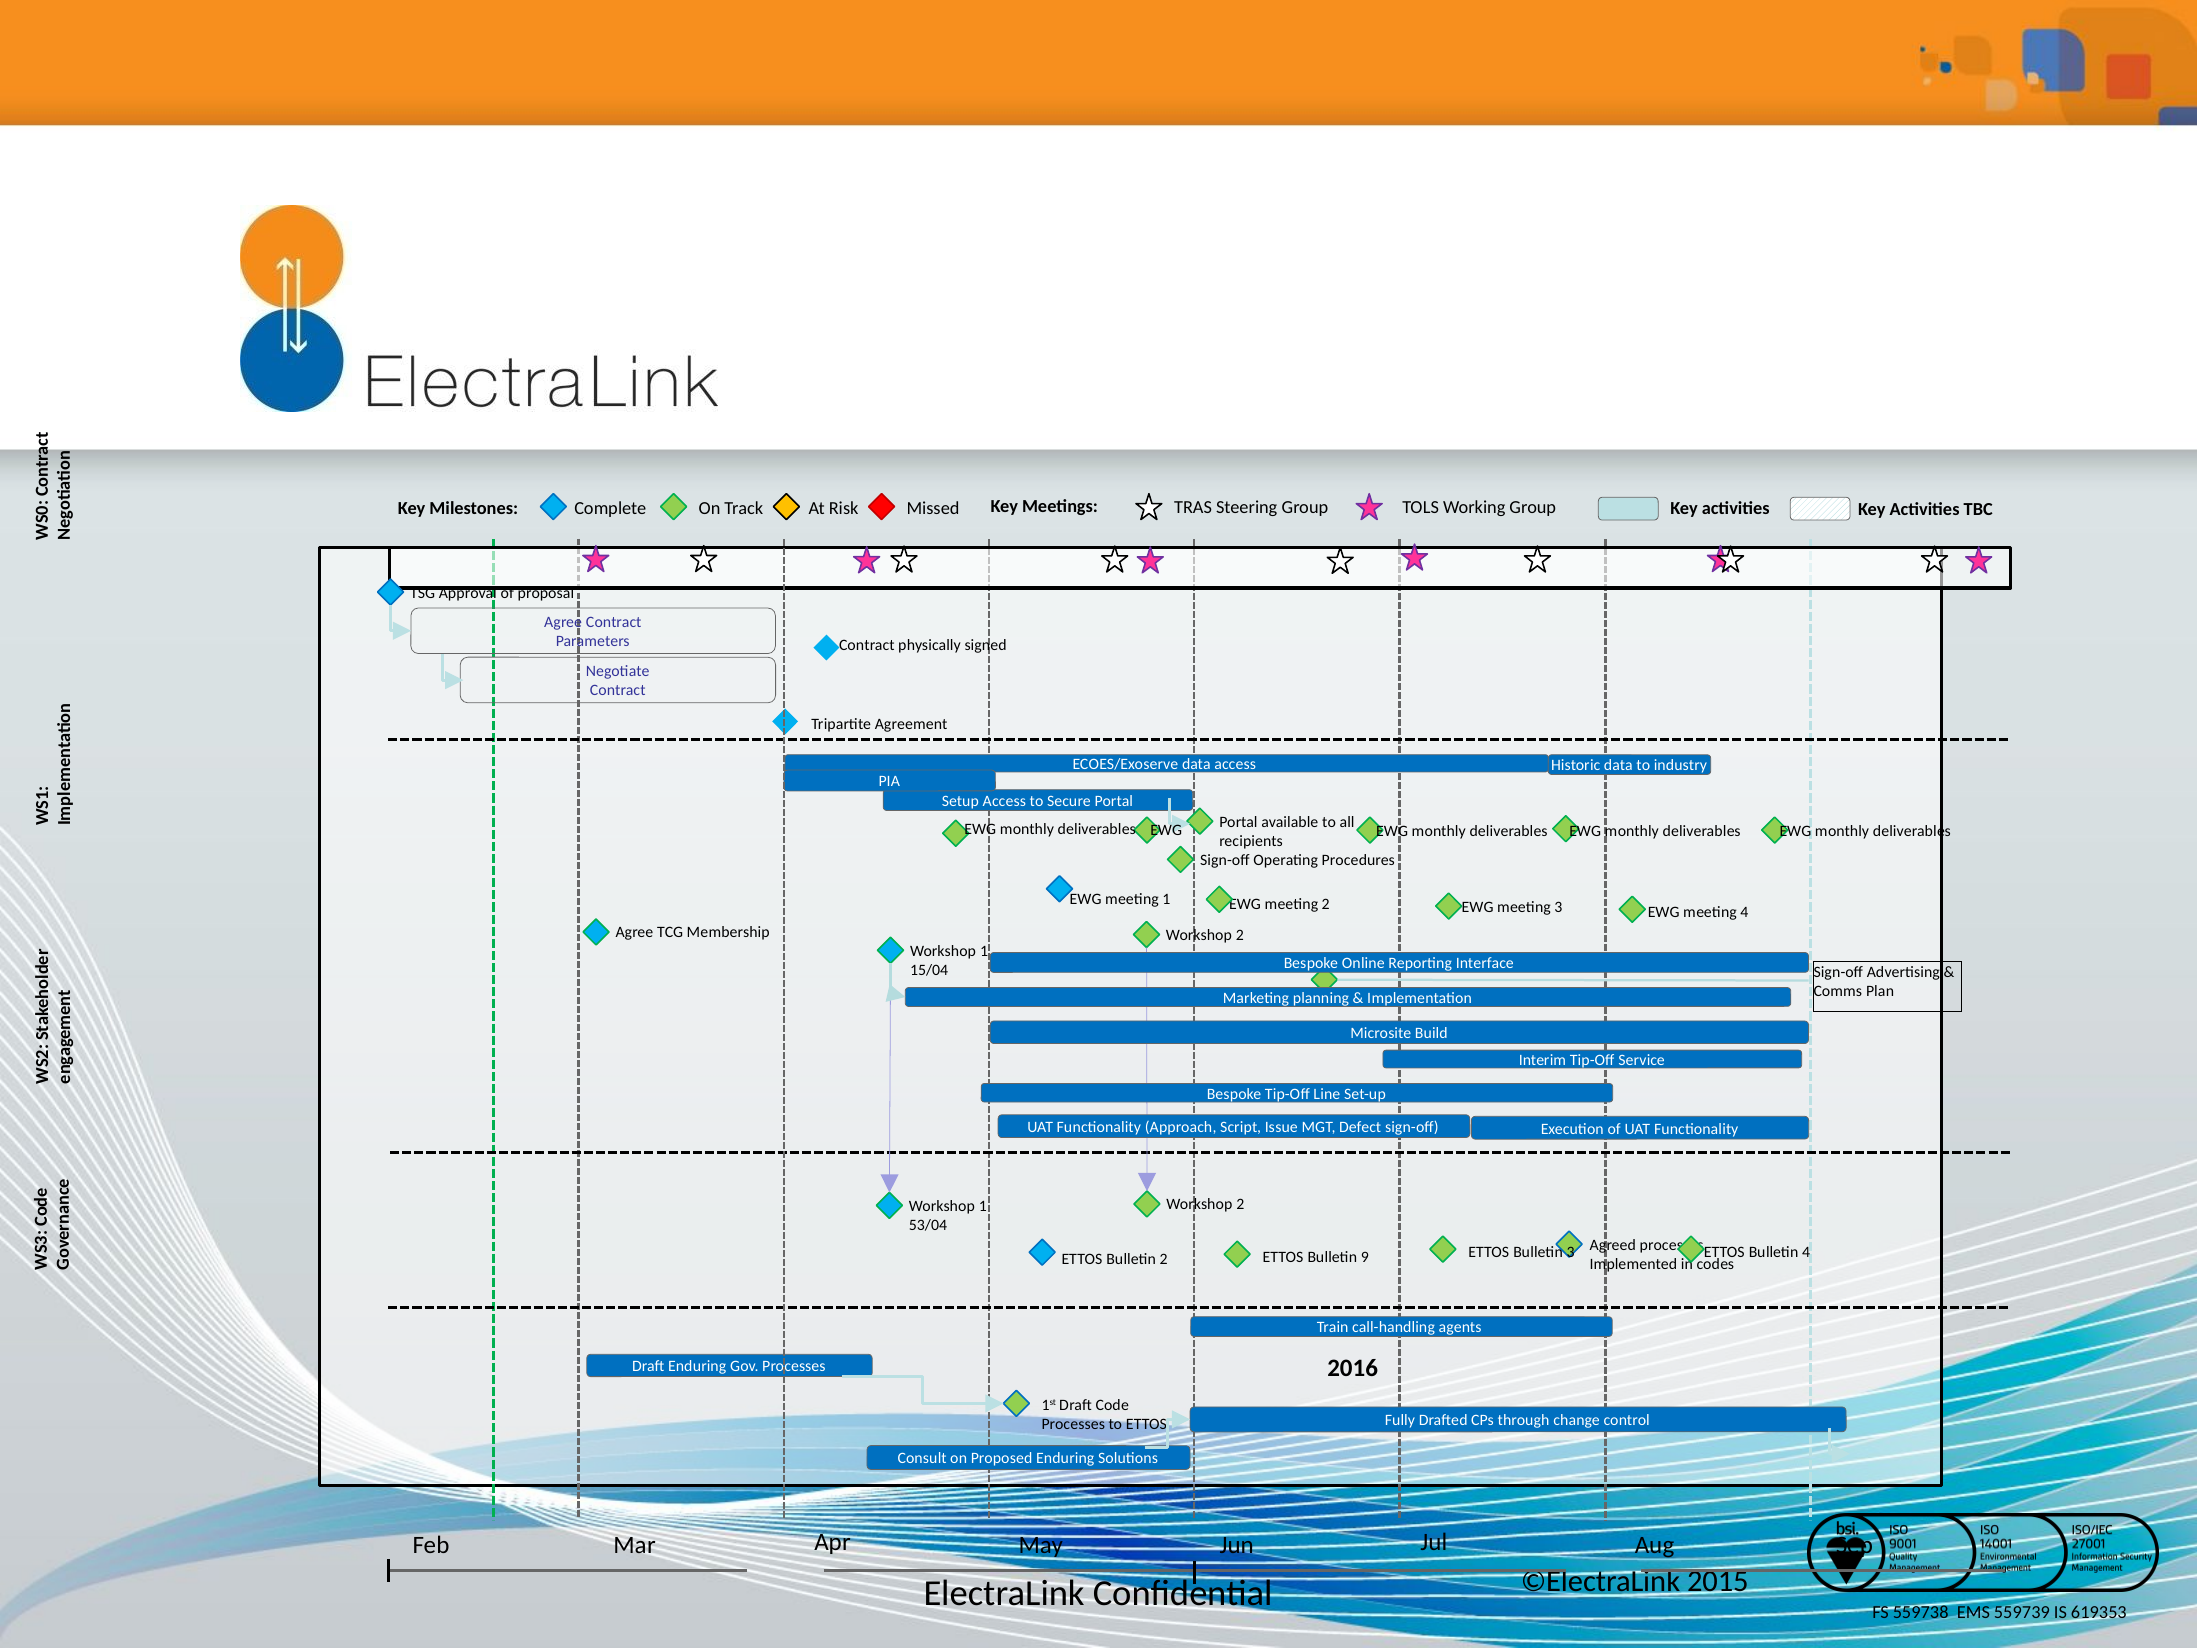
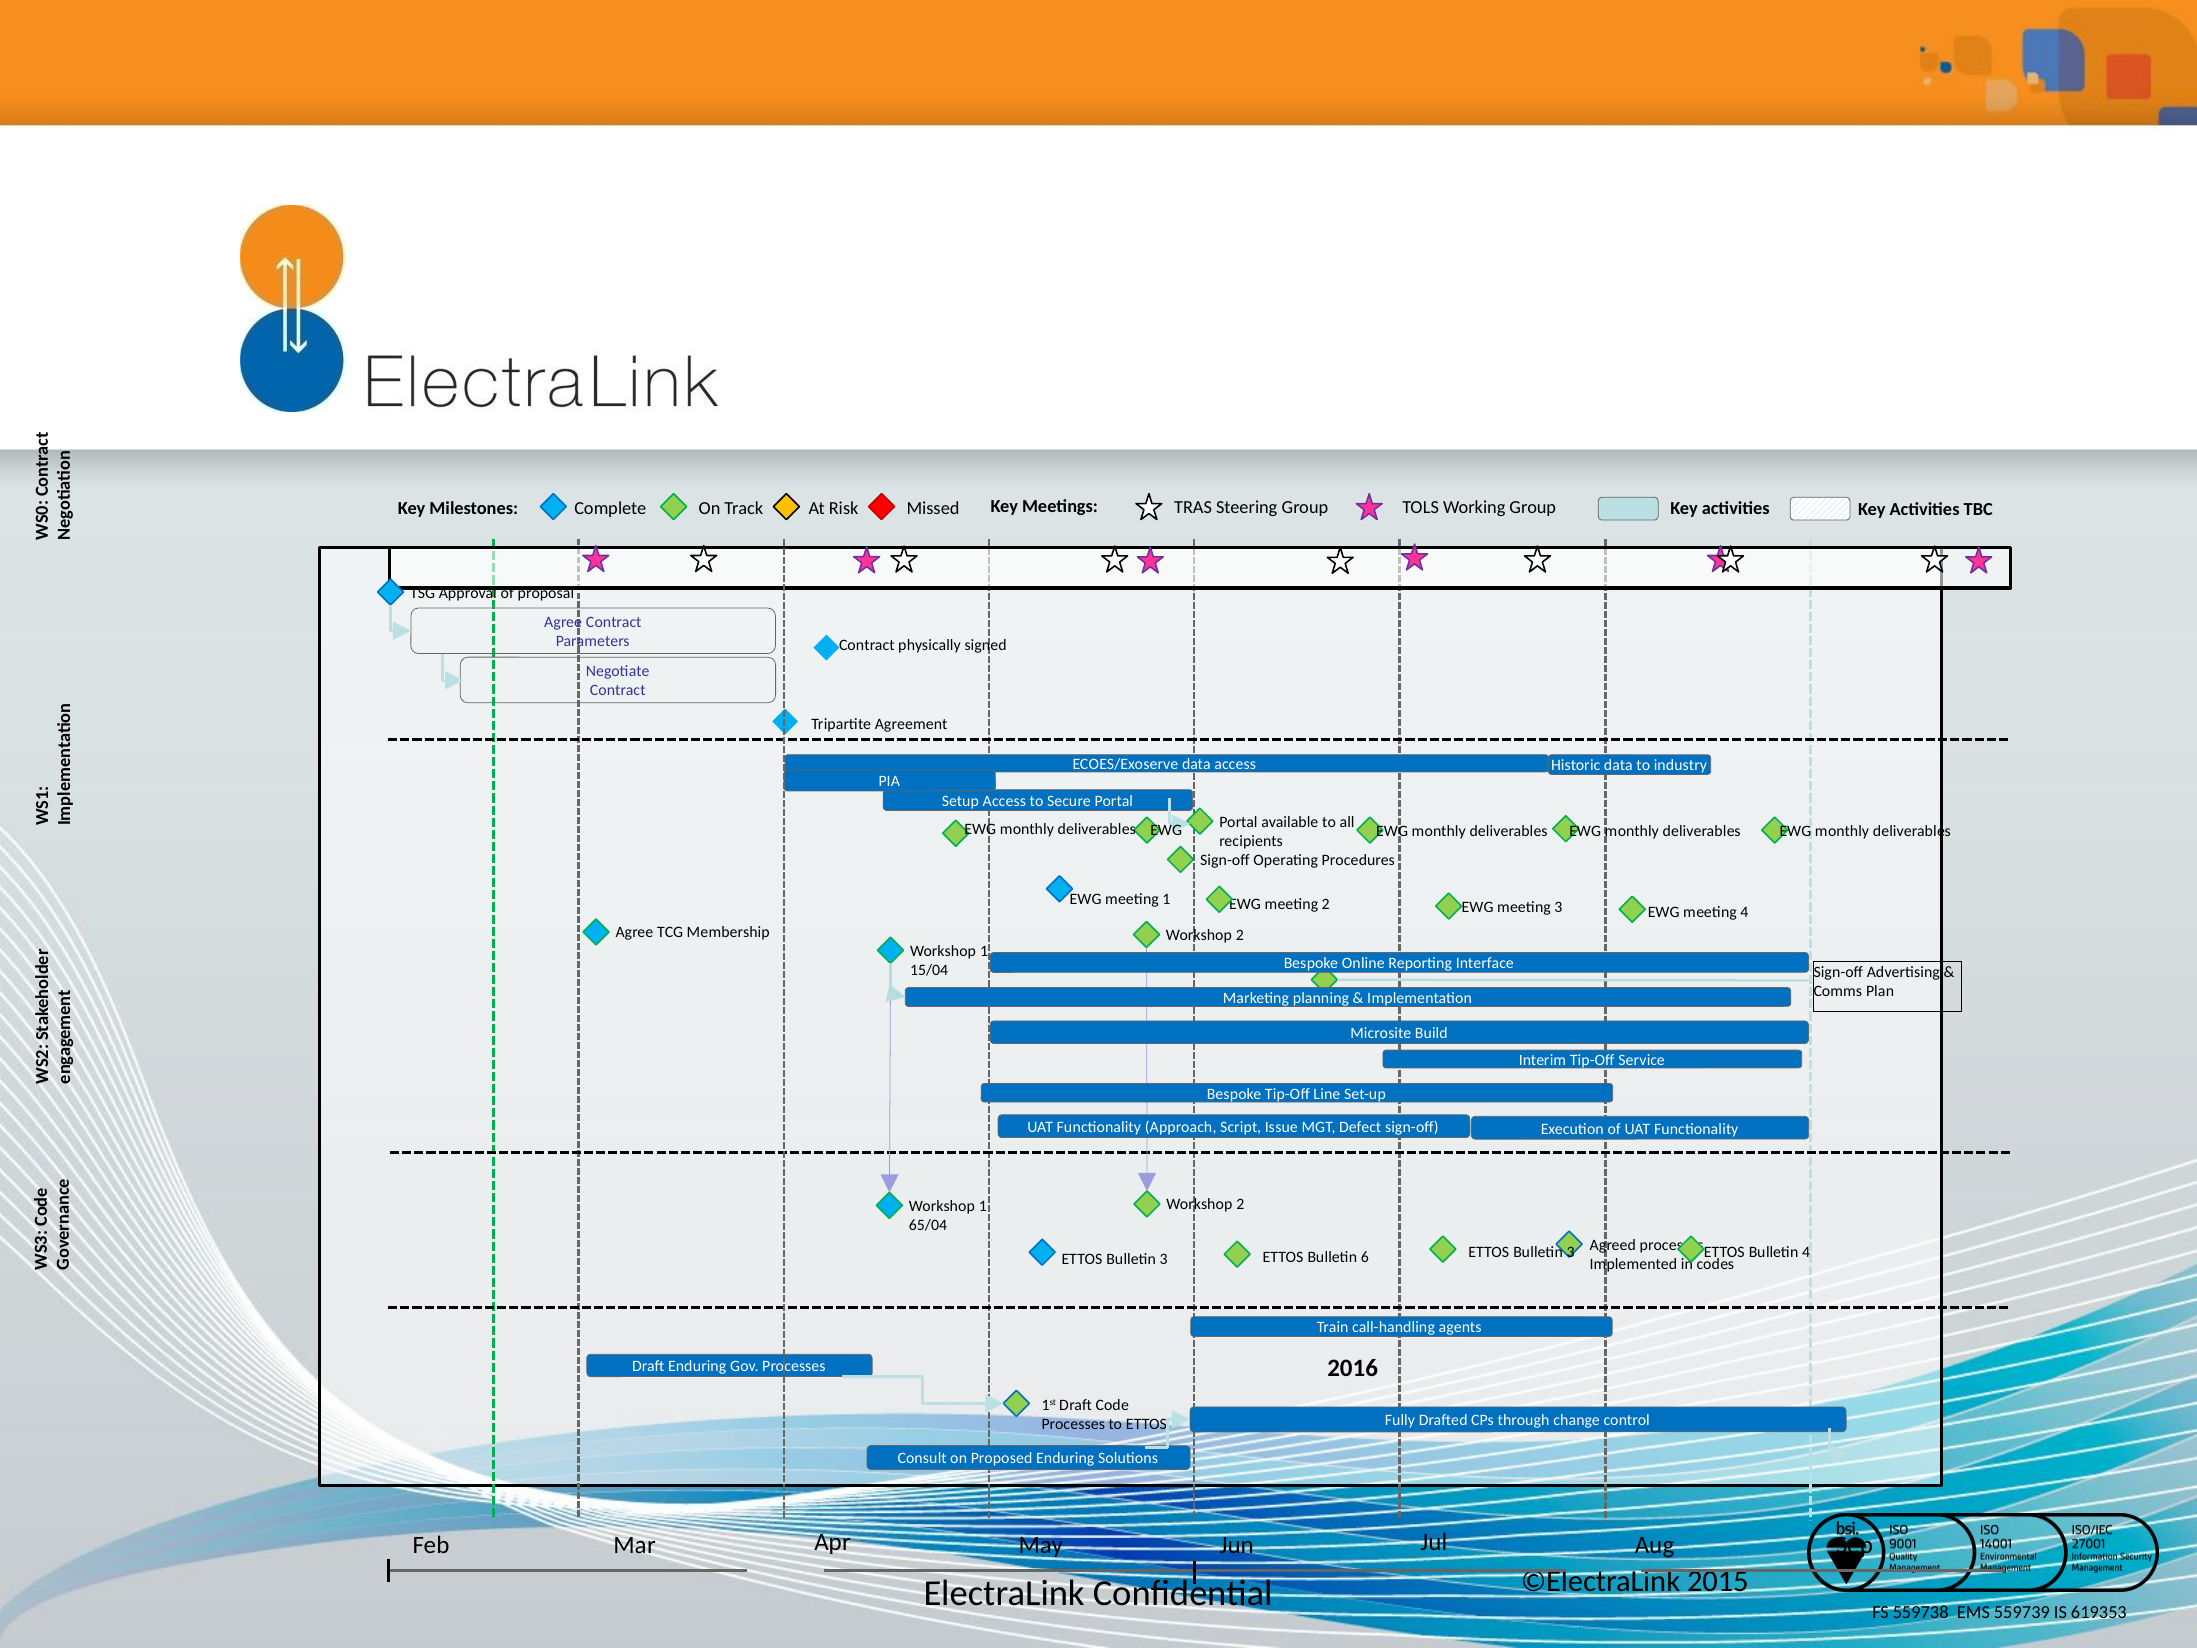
53/04: 53/04 -> 65/04 (928, 1225)
2: 2 -> 3 (1164, 1259)
9: 9 -> 6 (1365, 1257)
